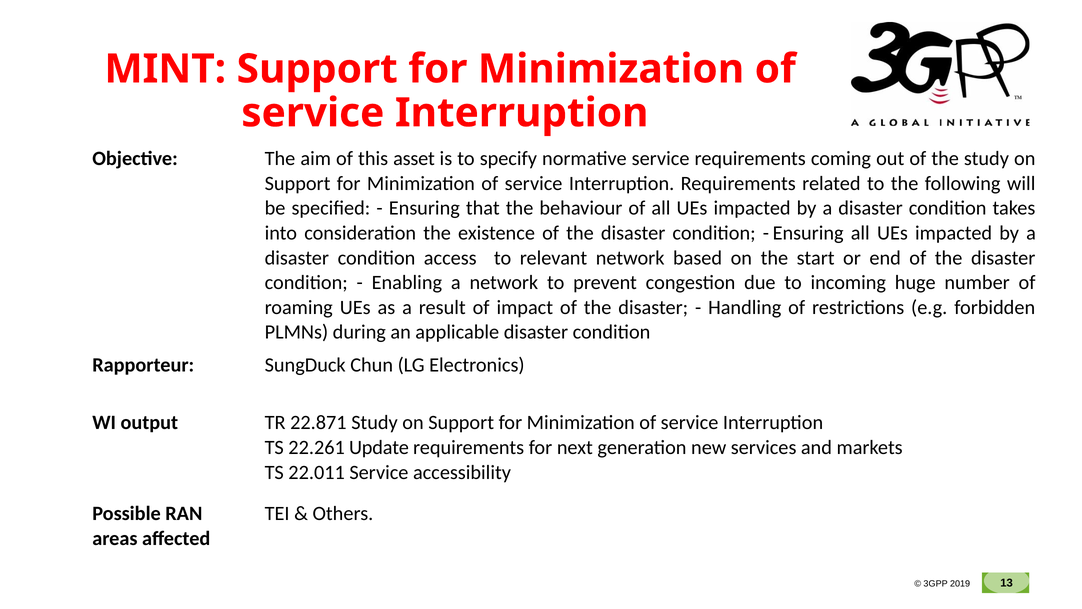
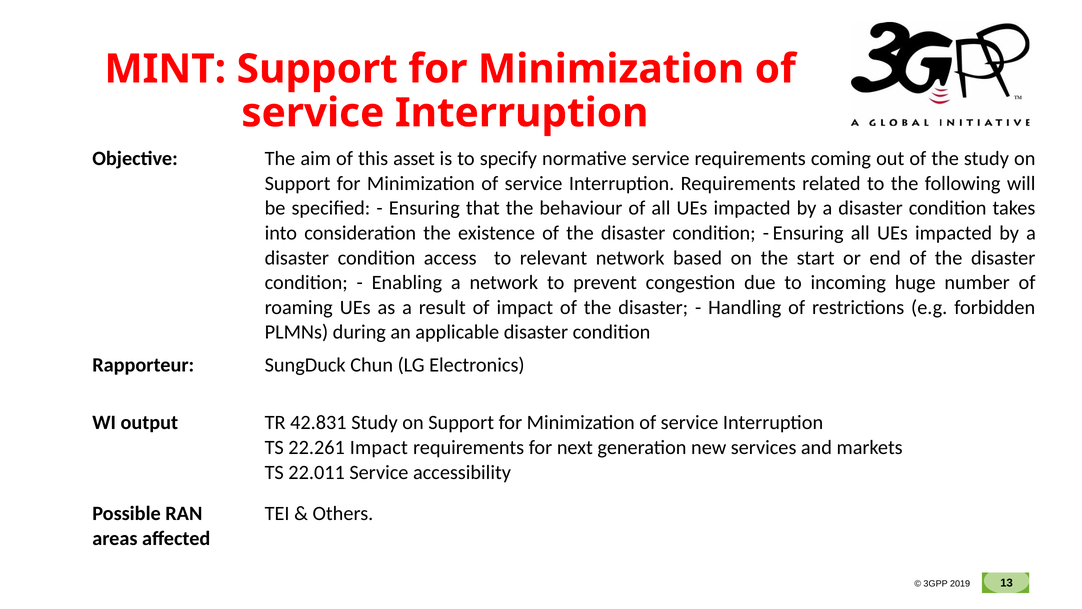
22.871: 22.871 -> 42.831 (318, 423)
22.261 Update: Update -> Impact (379, 447)
